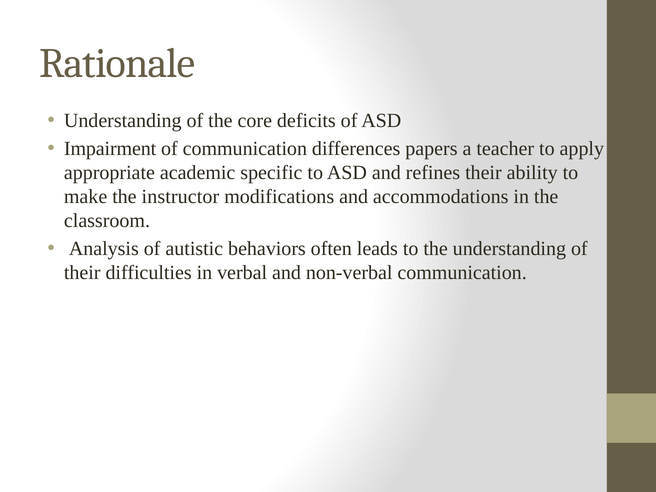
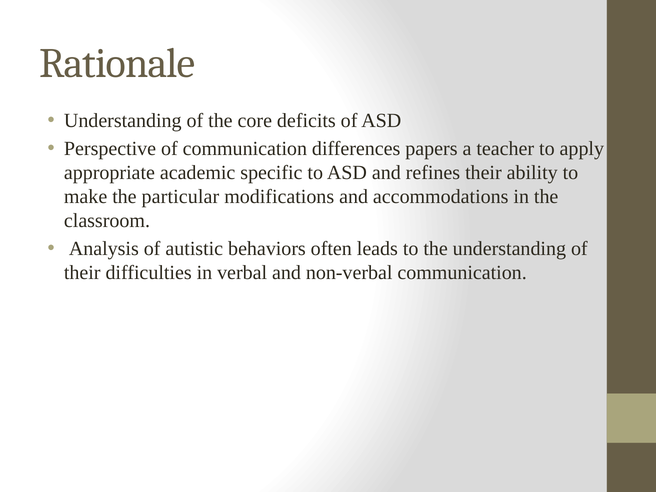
Impairment: Impairment -> Perspective (110, 149)
instructor: instructor -> particular (180, 197)
